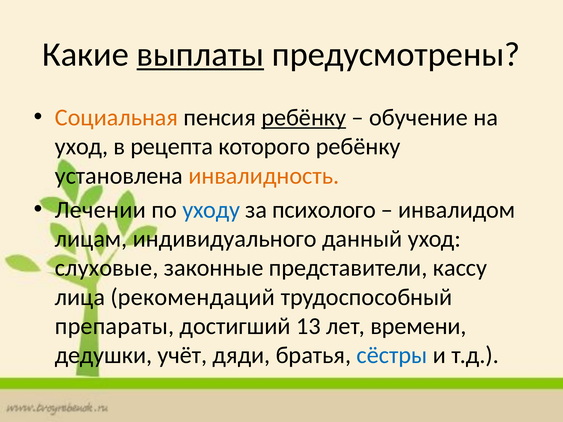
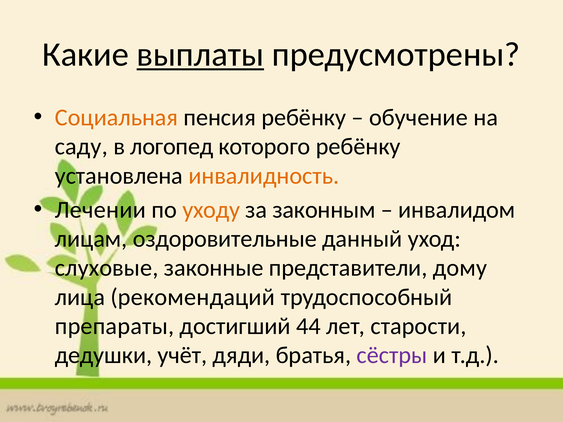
ребёнку underline: present -> none (304, 118)
уход: уход -> саду (81, 147)
рецепта: рецепта -> логопед (172, 147)
уходу colour: blue -> orange (211, 210)
психолого: психолого -> законным (324, 210)
индивидуального: индивидуального -> оздоровительные (225, 239)
кассу: кассу -> дому (460, 268)
13: 13 -> 44 (308, 326)
времени: времени -> старости (418, 326)
сёстры colour: blue -> purple (392, 355)
